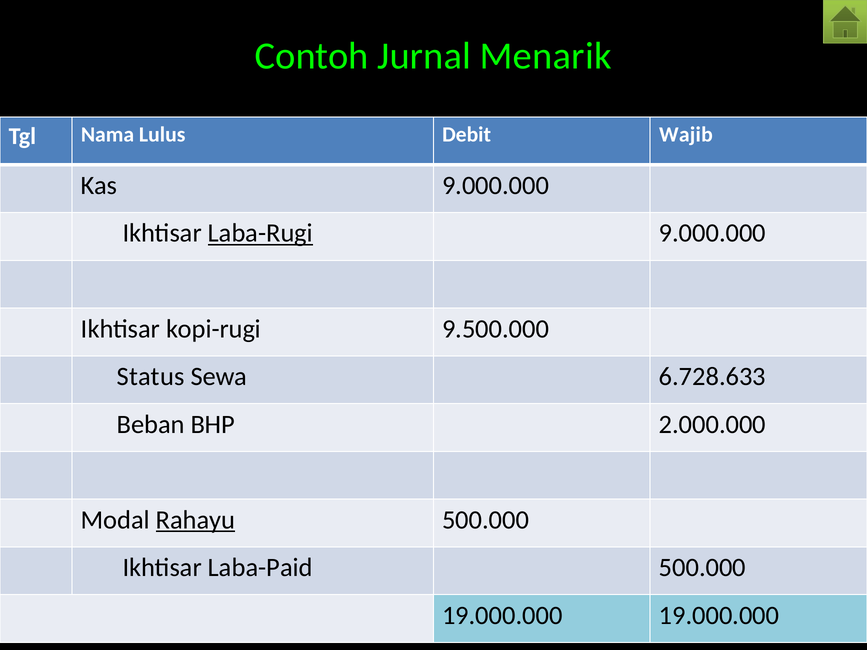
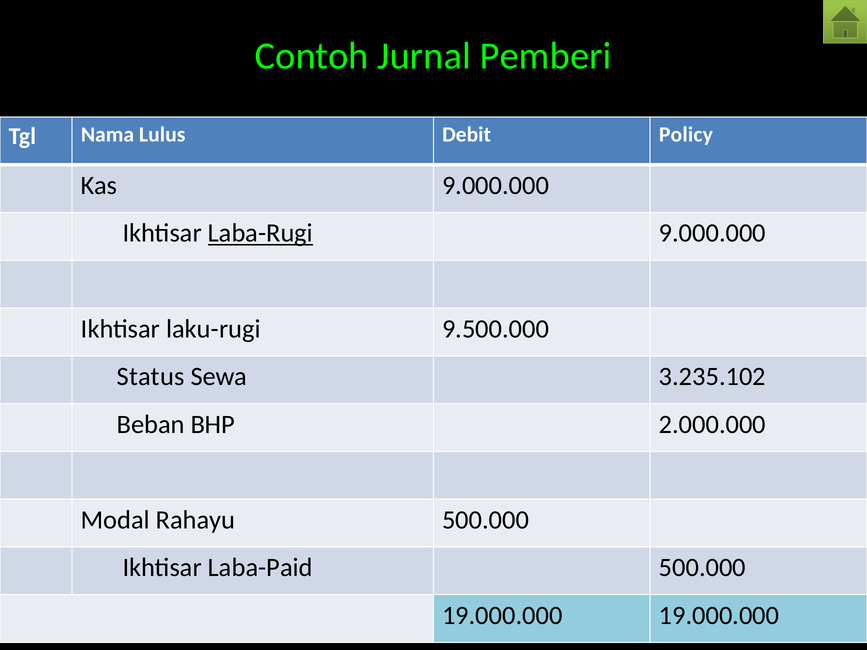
Menarik: Menarik -> Pemberi (546, 56)
Wajib: Wajib -> Policy (686, 135)
kopi-rugi: kopi-rugi -> laku-rugi (213, 329)
6.728.633: 6.728.633 -> 3.235.102 (712, 377)
Rahayu underline: present -> none (195, 520)
